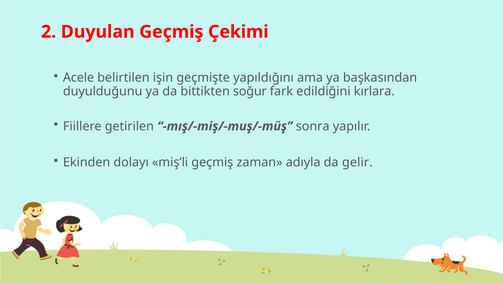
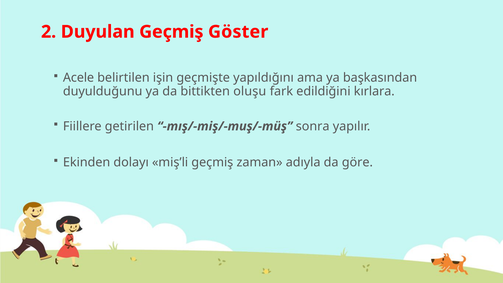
Çekimi: Çekimi -> Göster (238, 32)
soğur: soğur -> oluşu (250, 91)
gelir: gelir -> göre (357, 162)
